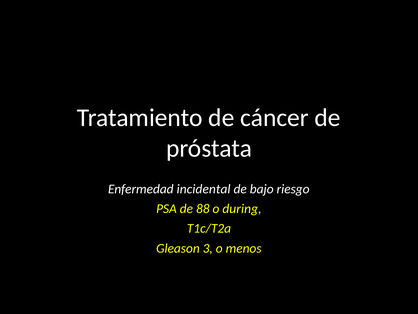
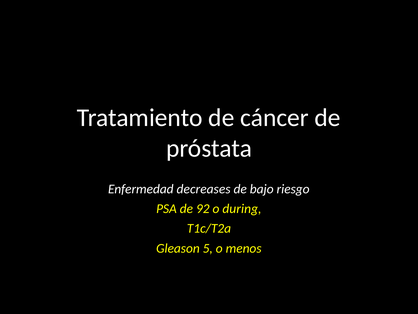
incidental: incidental -> decreases (204, 189)
88: 88 -> 92 (203, 208)
3: 3 -> 5 (208, 248)
